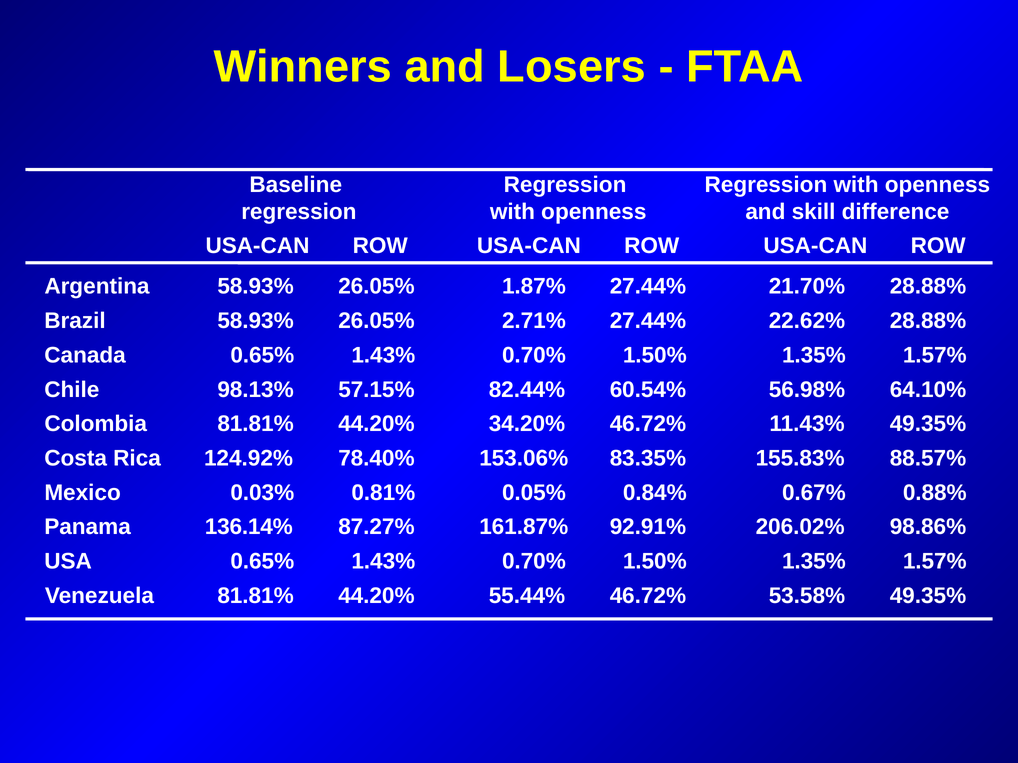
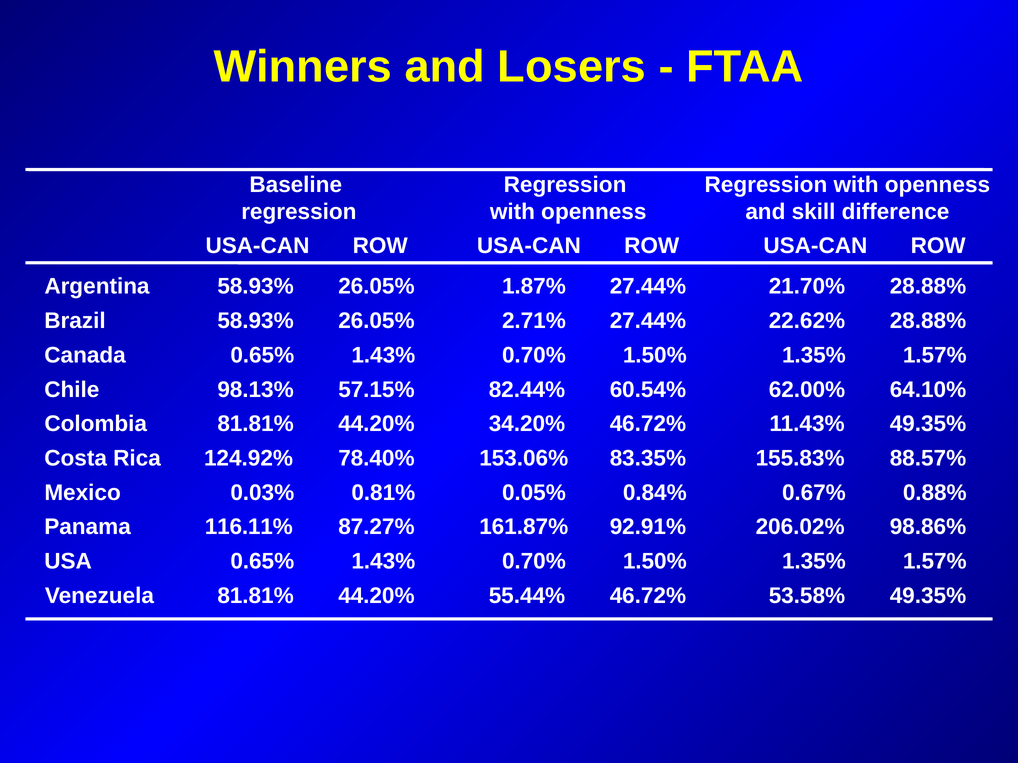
56.98%: 56.98% -> 62.00% (807, 390)
136.14%: 136.14% -> 116.11% (249, 527)
